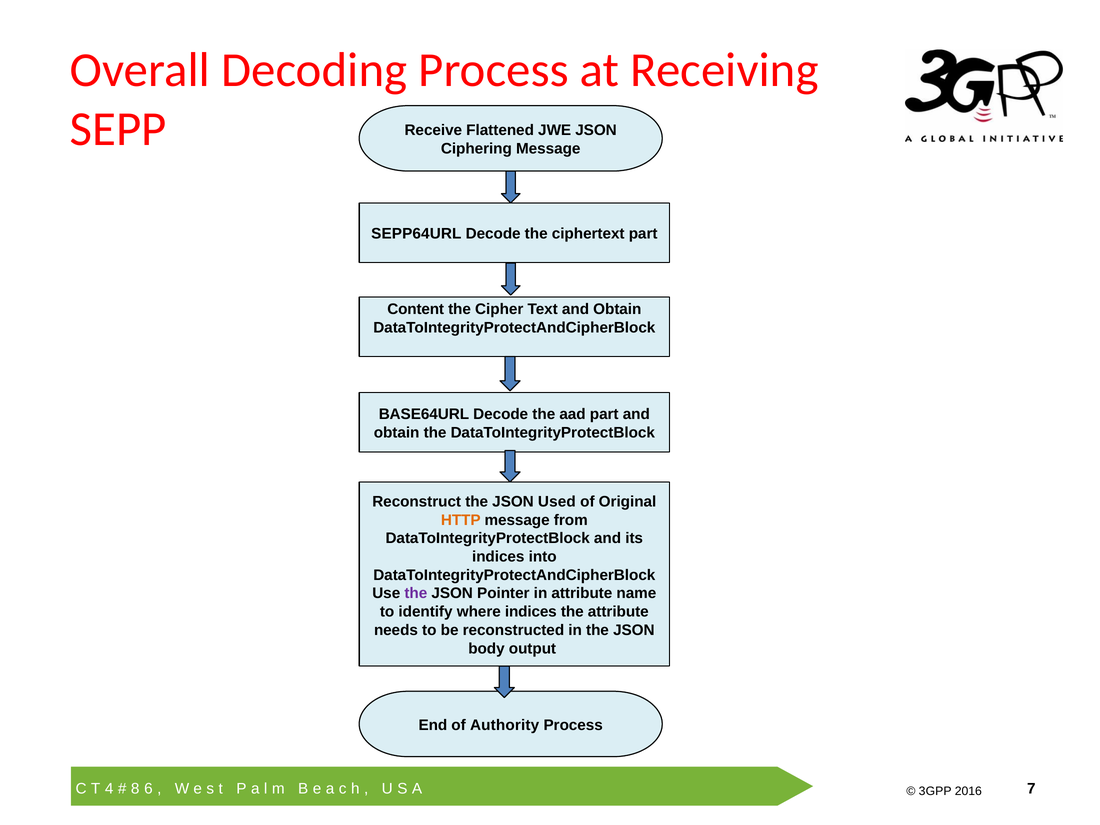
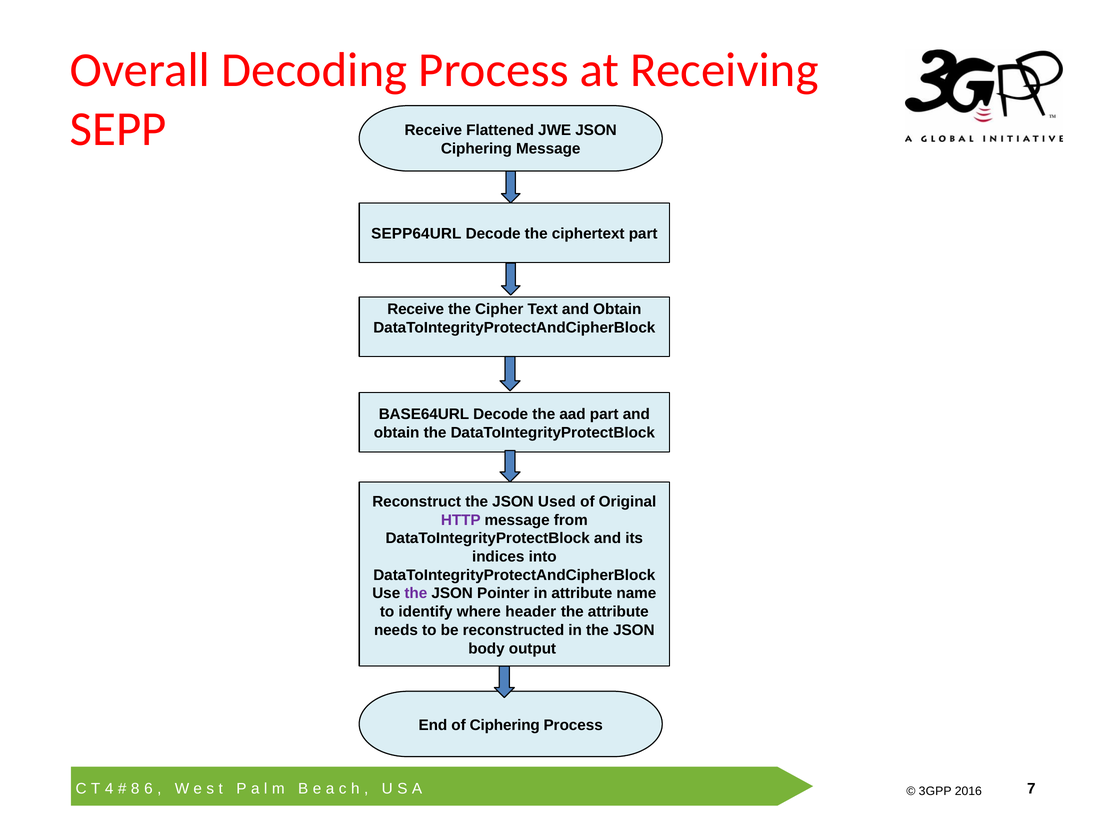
Content: Content -> Receive (416, 309)
HTTP colour: orange -> purple (461, 520)
where indices: indices -> header (531, 612)
of Authority: Authority -> Ciphering (505, 725)
